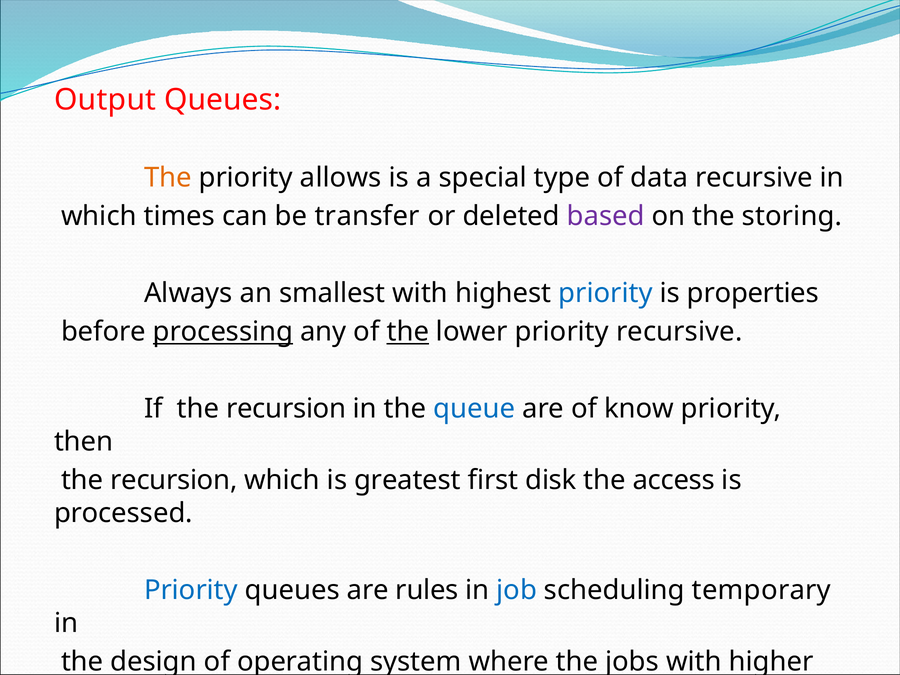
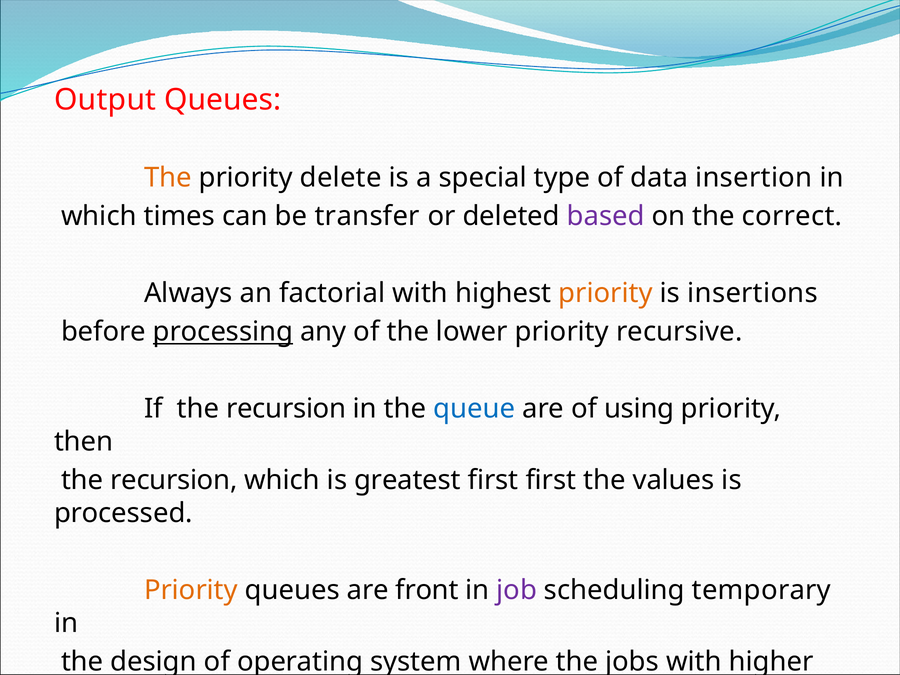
allows: allows -> delete (341, 178)
data recursive: recursive -> insertion (754, 178)
storing: storing -> correct (792, 216)
smallest: smallest -> factorial (332, 293)
priority colour: blue -> orange (606, 293)
properties: properties -> insertions (753, 293)
the underline: present -> none (408, 332)
know: know -> using (639, 409)
first disk: disk -> first (551, 480)
access: access -> values (674, 480)
Priority colour: blue -> orange (191, 590)
rules: rules -> front (427, 590)
job colour: blue -> purple (517, 590)
